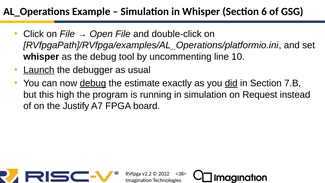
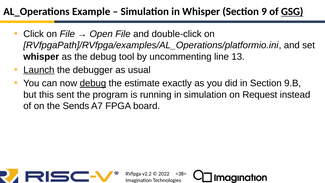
6: 6 -> 9 (264, 12)
GSG underline: none -> present (292, 12)
10: 10 -> 13 (238, 57)
did underline: present -> none (231, 83)
7.B: 7.B -> 9.B (293, 83)
high: high -> sent (65, 95)
Justify: Justify -> Sends (76, 106)
